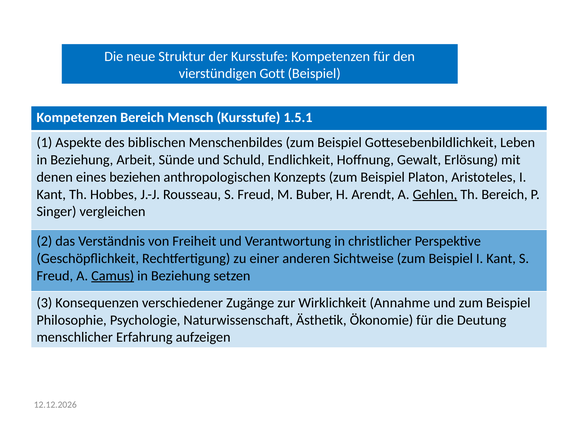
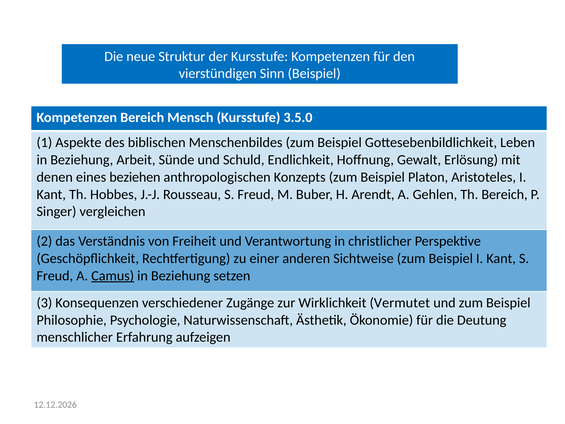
Gott: Gott -> Sinn (272, 73)
1.5.1: 1.5.1 -> 3.5.0 (298, 118)
Gehlen underline: present -> none (435, 194)
Annahme: Annahme -> Vermutet (400, 303)
